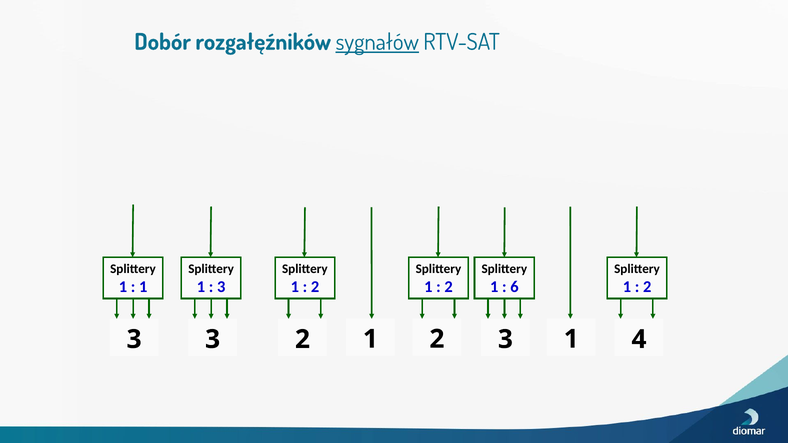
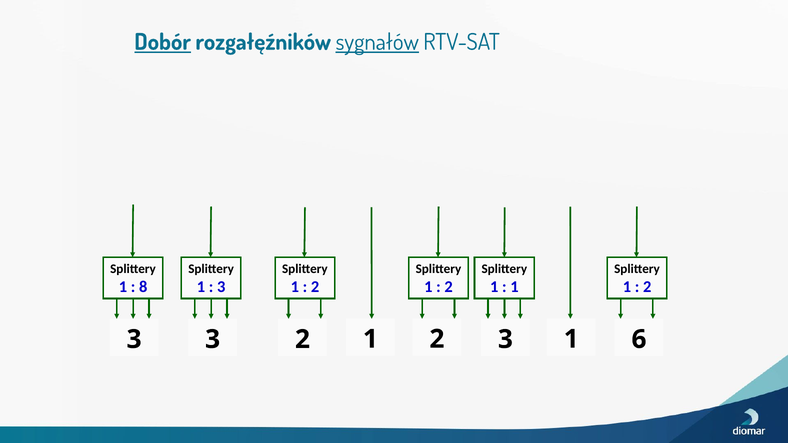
Dobór underline: none -> present (163, 42)
1: 1 -> 8 (143, 287)
6: 6 -> 1 (514, 287)
4: 4 -> 6 (639, 340)
